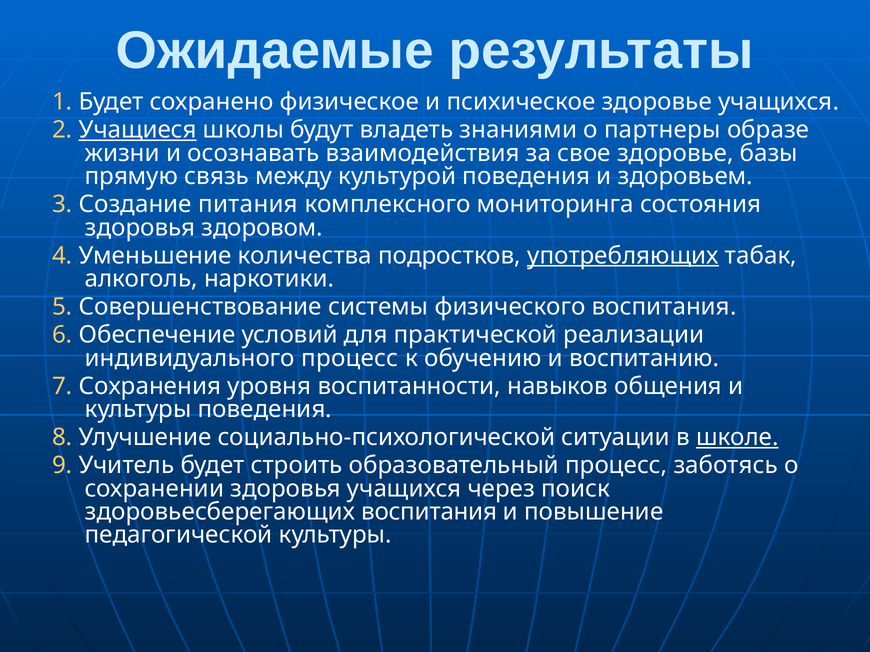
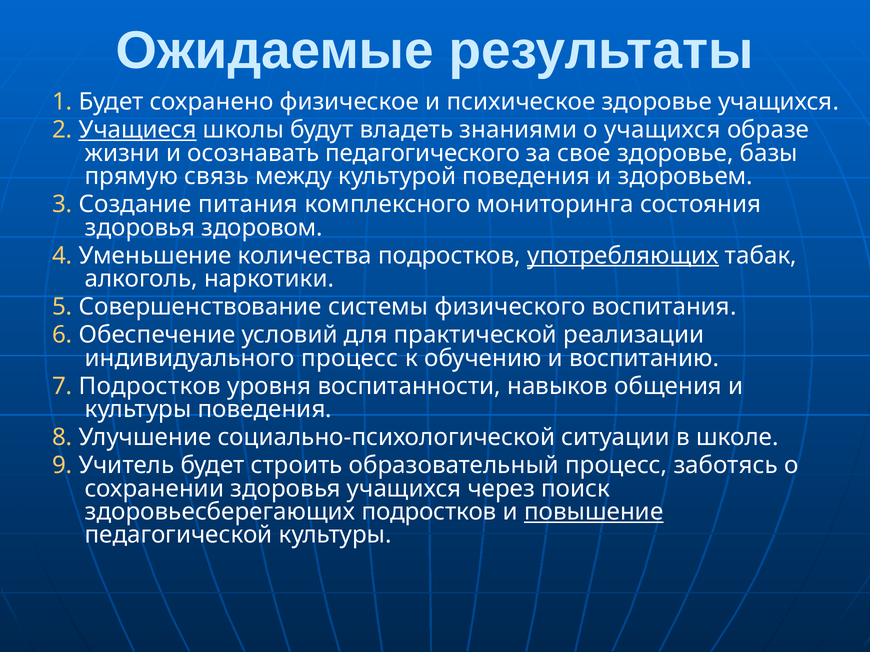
о партнеры: партнеры -> учащихся (662, 130)
взаимодействия: взаимодействия -> педагогического (423, 153)
7 Сохранения: Сохранения -> Подростков (150, 386)
школе underline: present -> none (737, 438)
здоровьесберегающих воспитания: воспитания -> подростков (429, 512)
повышение underline: none -> present (594, 512)
